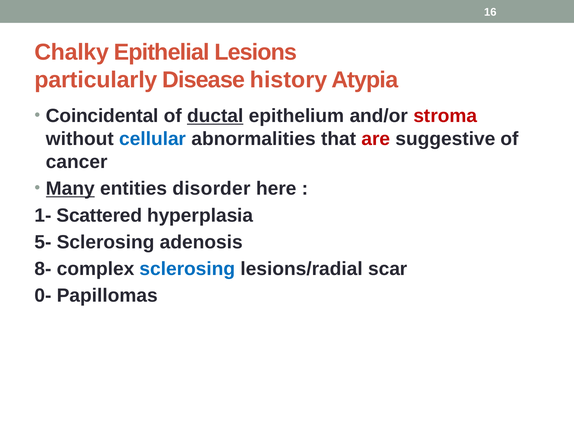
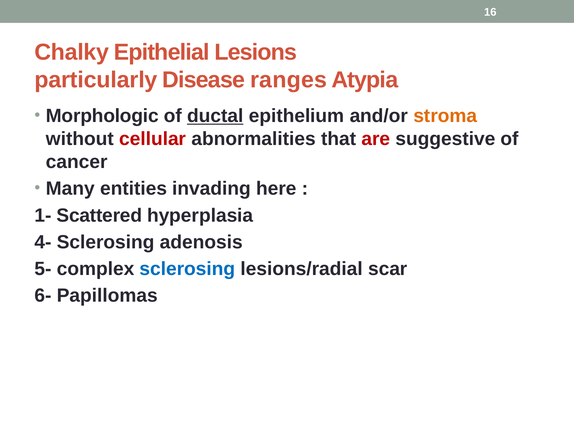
history: history -> ranges (289, 80)
Coincidental: Coincidental -> Morphologic (102, 116)
stroma colour: red -> orange (445, 116)
cellular colour: blue -> red (153, 139)
Many underline: present -> none (70, 189)
disorder: disorder -> invading (212, 189)
5-: 5- -> 4- (43, 242)
8-: 8- -> 5- (43, 269)
0-: 0- -> 6- (43, 296)
